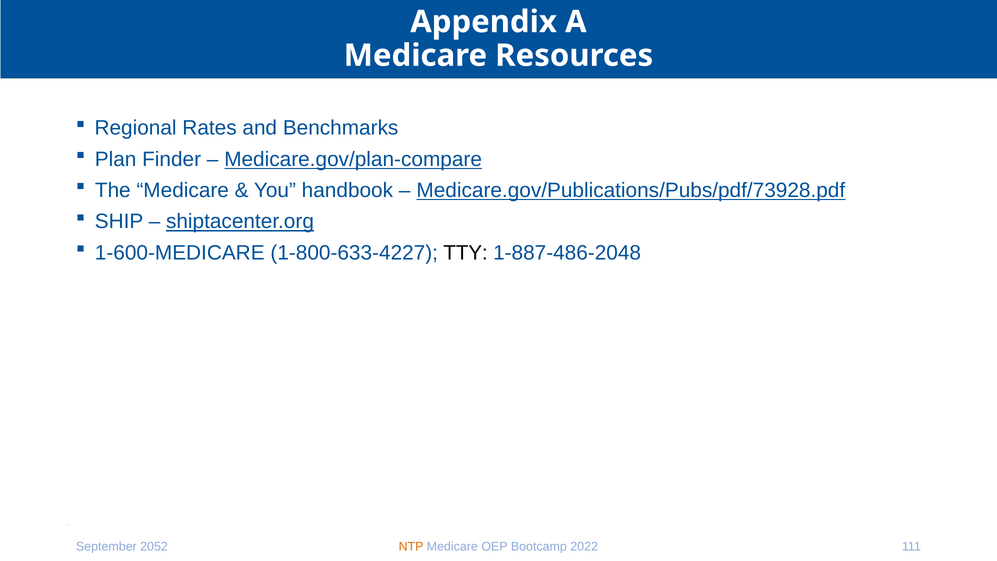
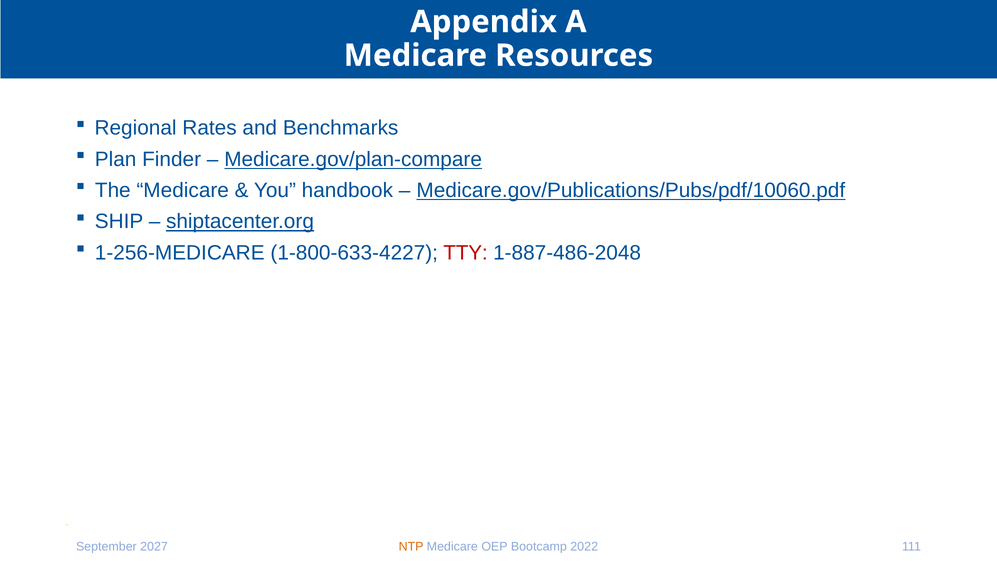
Medicare.gov/Publications/Pubs/pdf/73928.pdf: Medicare.gov/Publications/Pubs/pdf/73928.pdf -> Medicare.gov/Publications/Pubs/pdf/10060.pdf (631, 190)
1-600-MEDICARE: 1-600-MEDICARE -> 1-256-MEDICARE (180, 253)
TTY colour: black -> red (465, 253)
2052: 2052 -> 2027 (154, 547)
